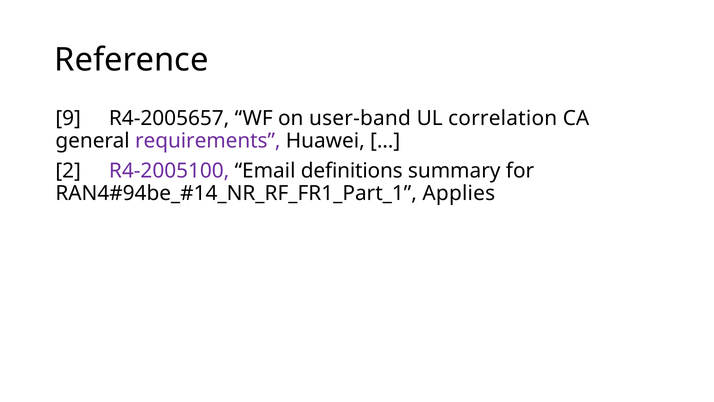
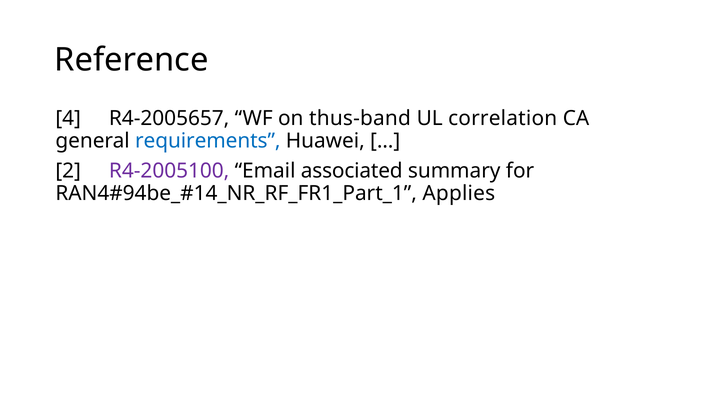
9: 9 -> 4 (68, 118)
user-band: user-band -> thus-band (360, 118)
requirements colour: purple -> blue (208, 141)
definitions: definitions -> associated (352, 171)
